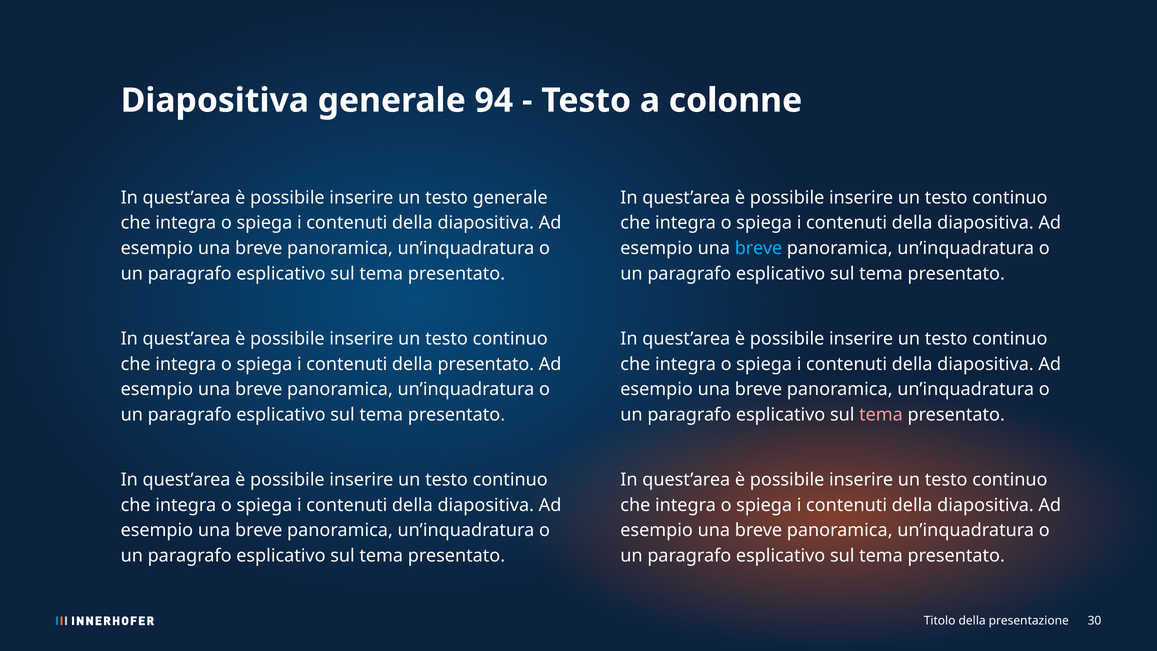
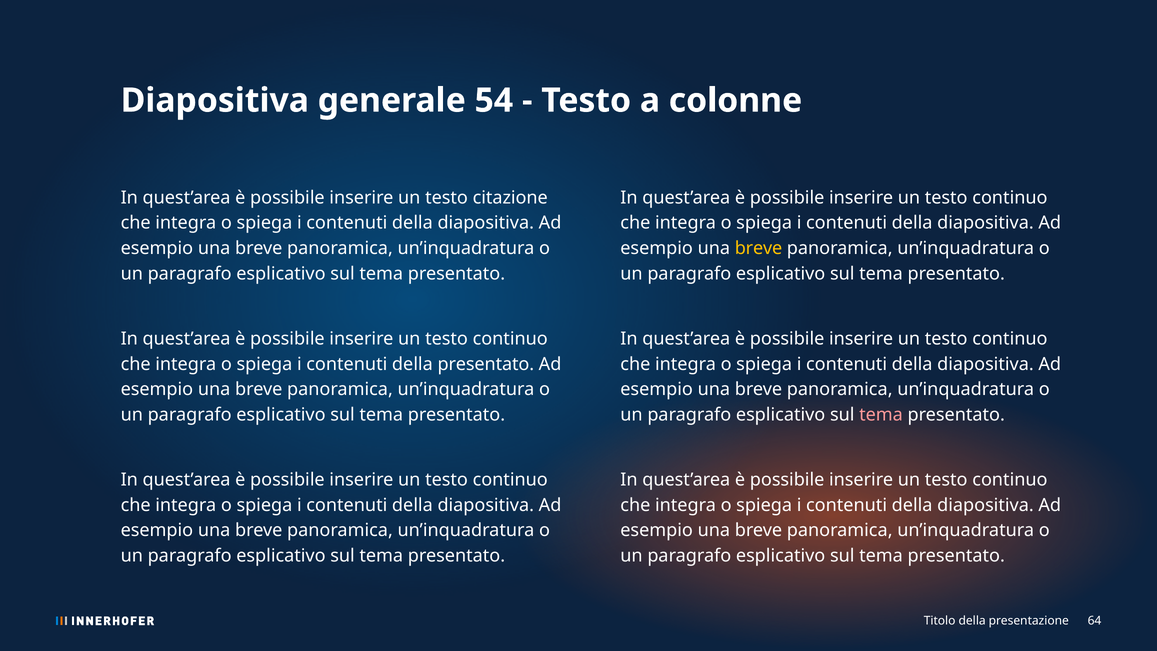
94: 94 -> 54 (494, 101)
testo generale: generale -> citazione (510, 198)
breve colour: light blue -> yellow (759, 248)
30: 30 -> 64 (1095, 620)
